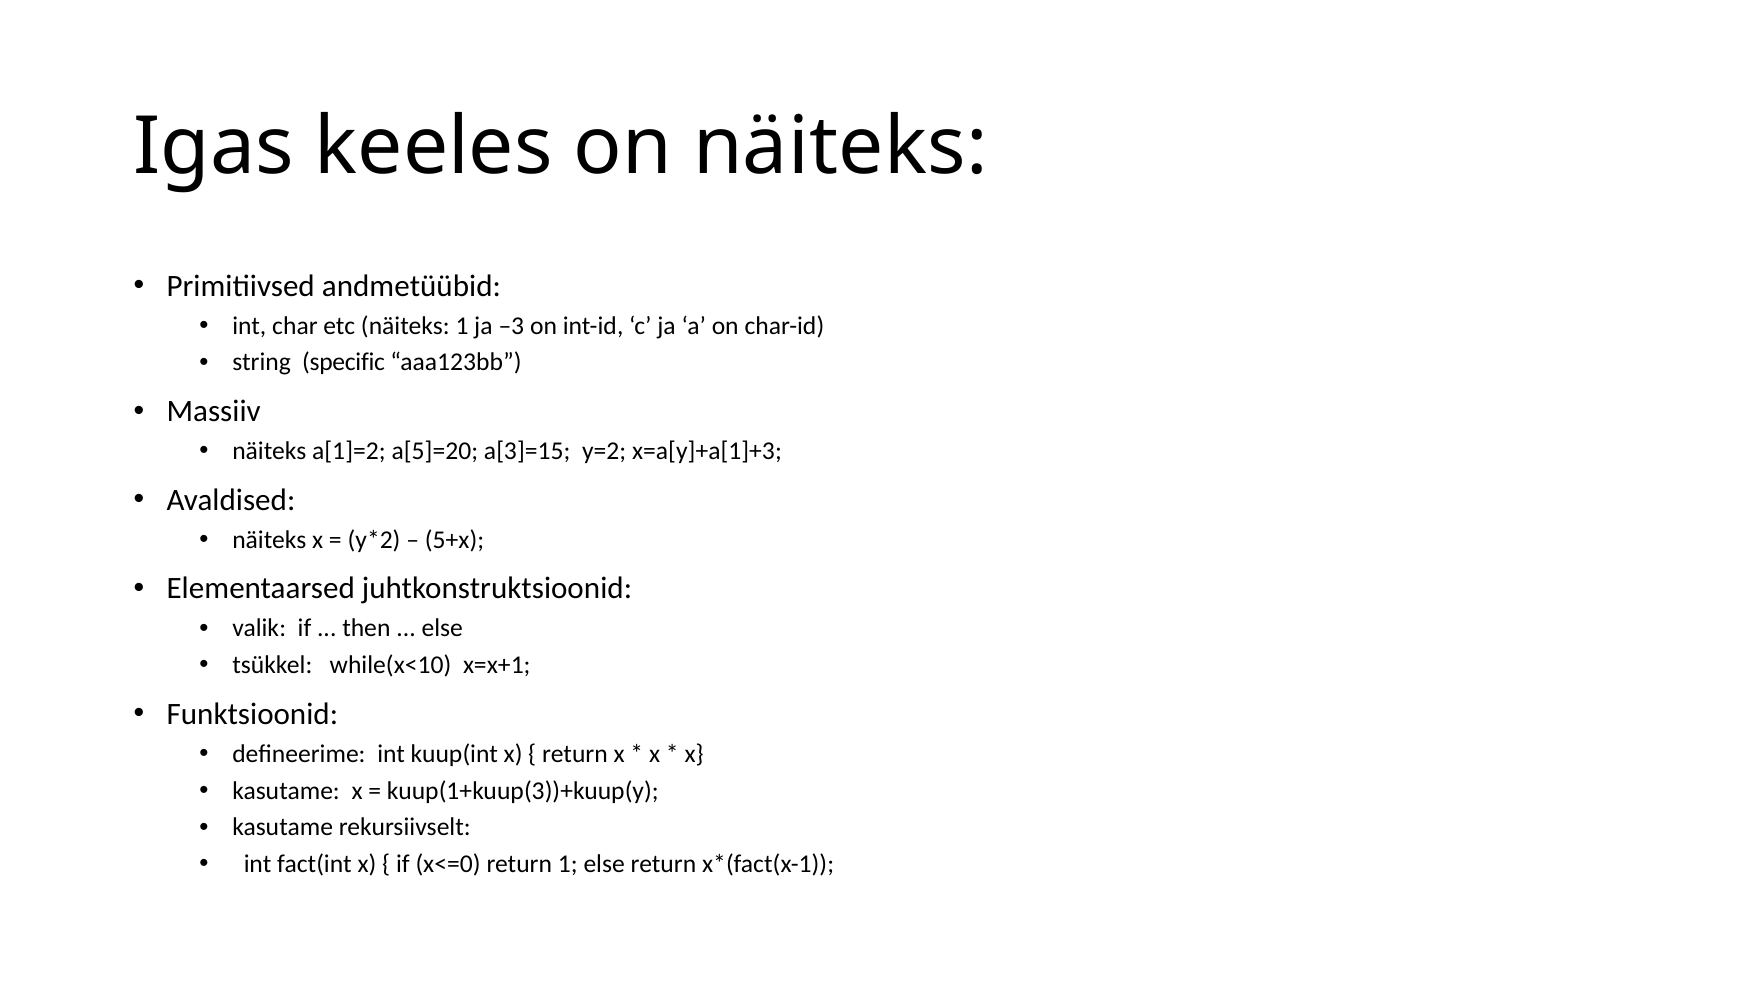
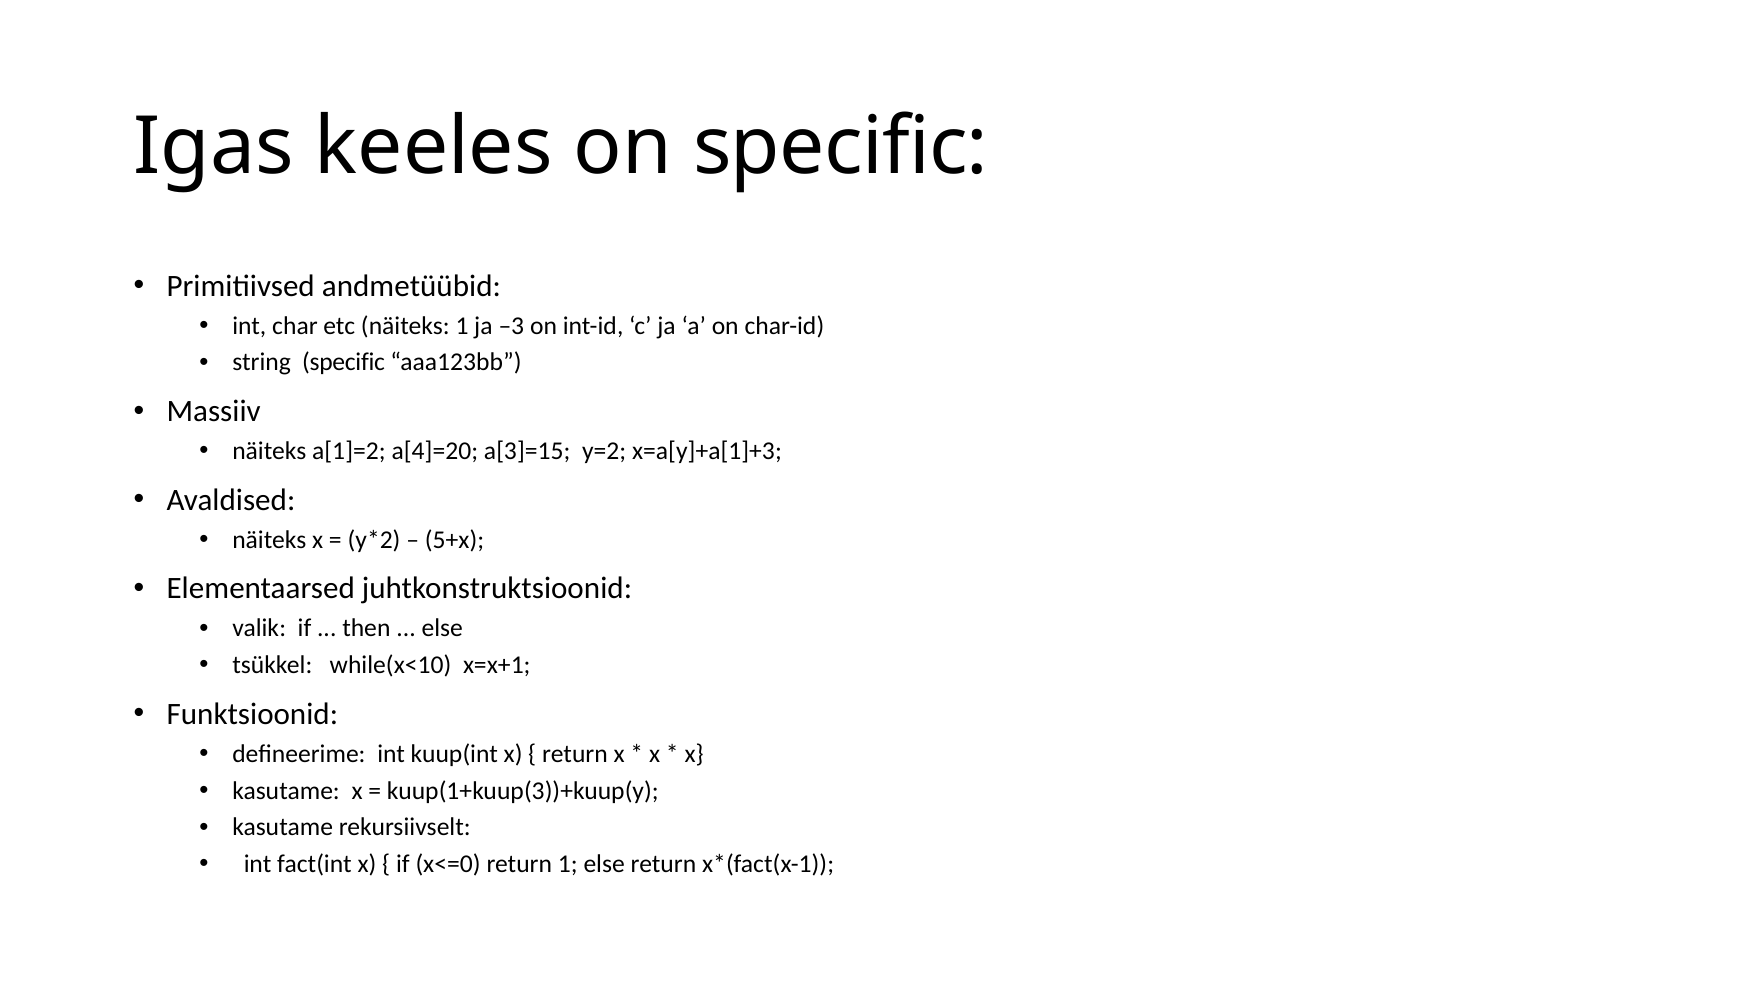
on näiteks: näiteks -> specific (841, 147)
a[5]=20: a[5]=20 -> a[4]=20 (435, 451)
